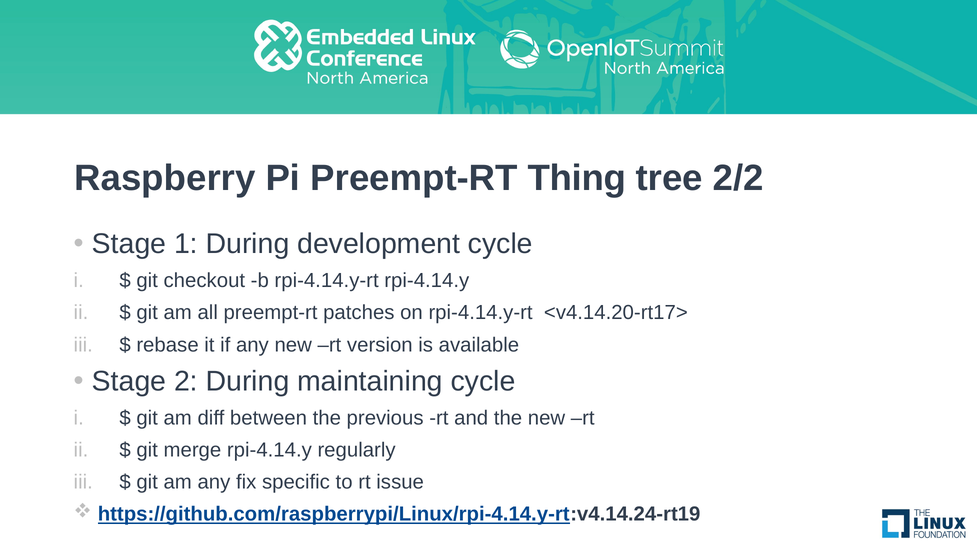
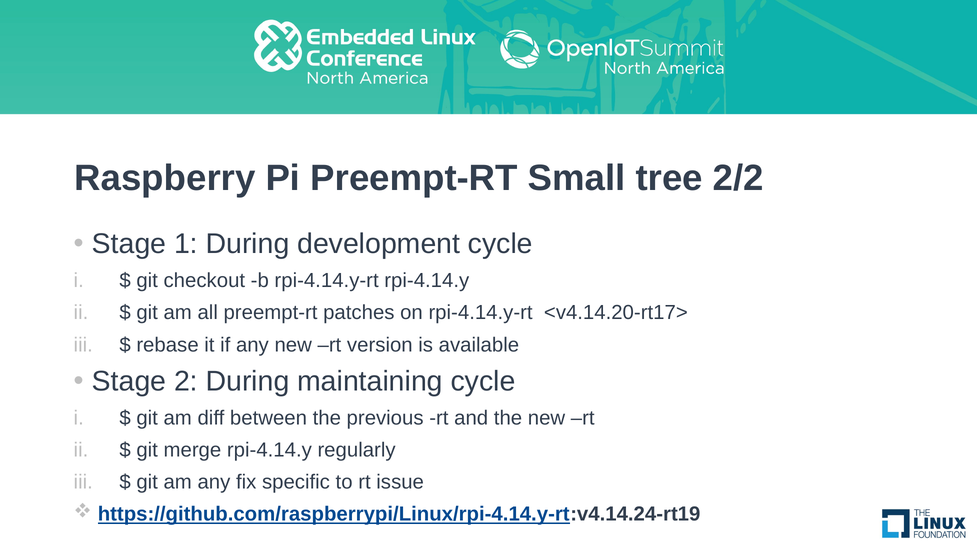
Thing: Thing -> Small (577, 178)
